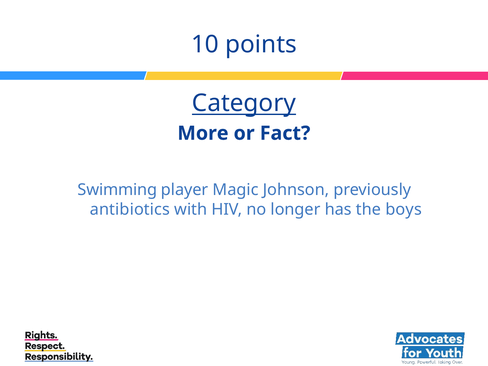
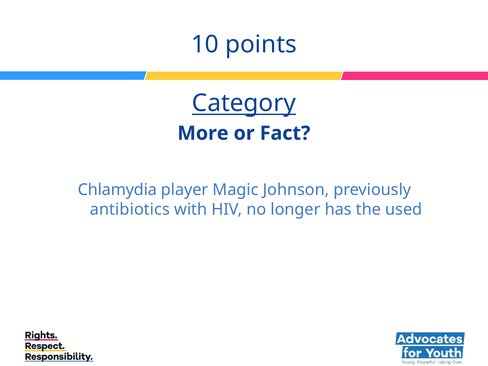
Swimming: Swimming -> Chlamydia (117, 190)
boys: boys -> used (404, 209)
